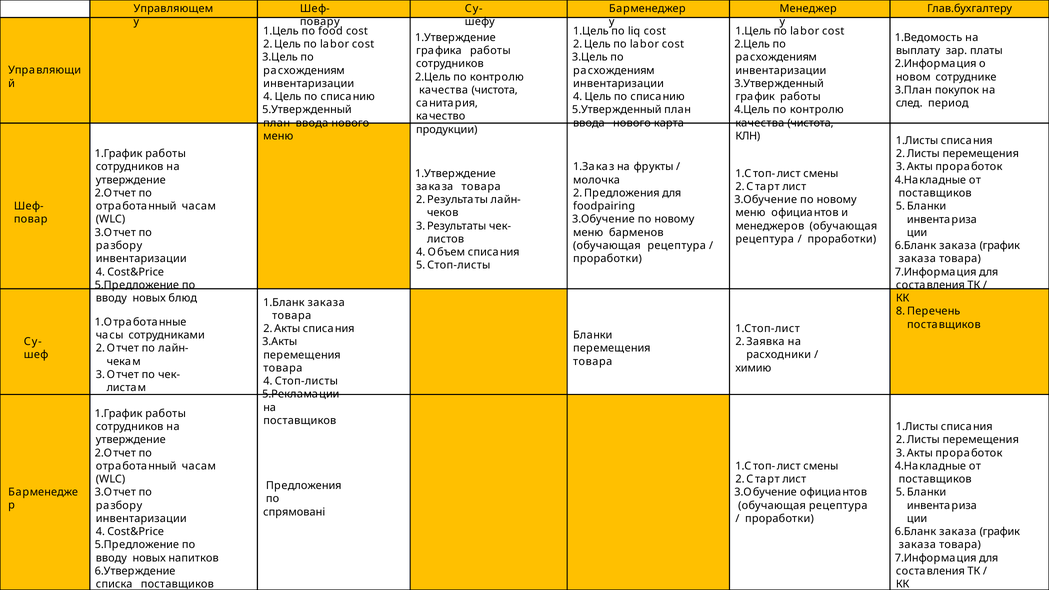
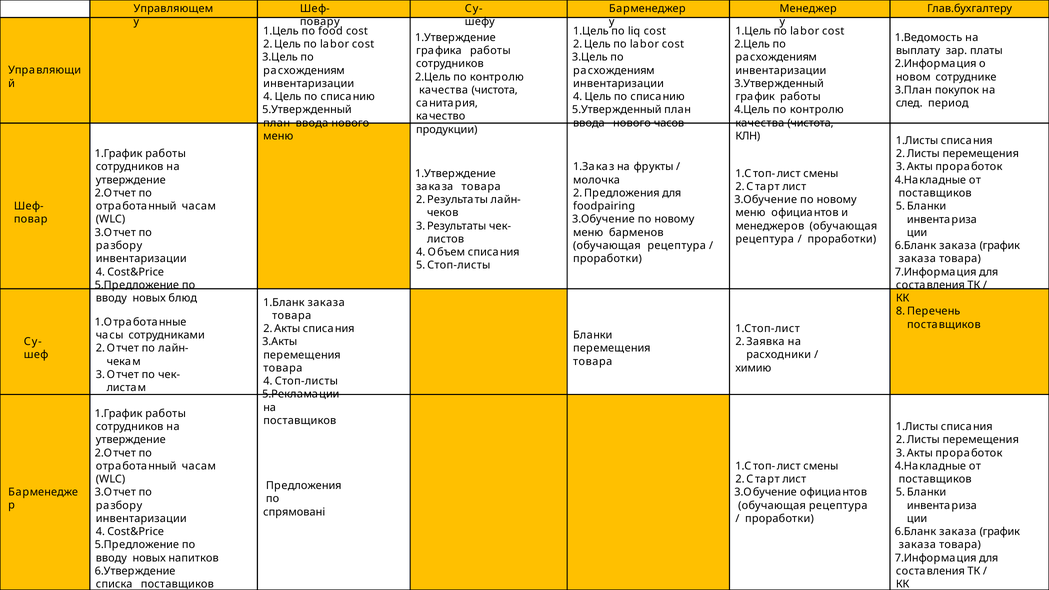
карта: карта -> часов (669, 123)
